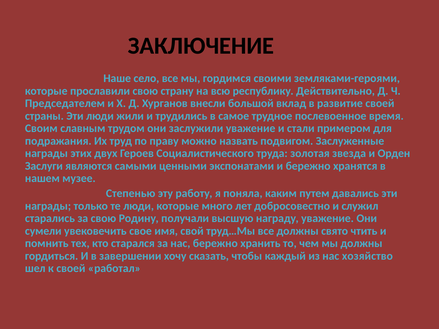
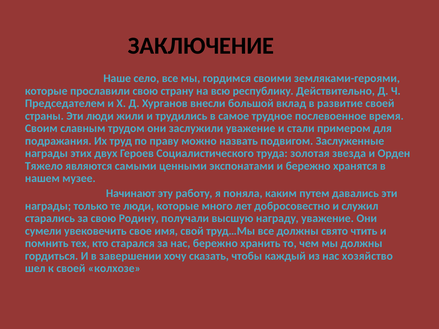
Заслуги: Заслуги -> Тяжело (44, 166)
Степенью: Степенью -> Начинают (131, 194)
работал: работал -> колхозе (114, 269)
